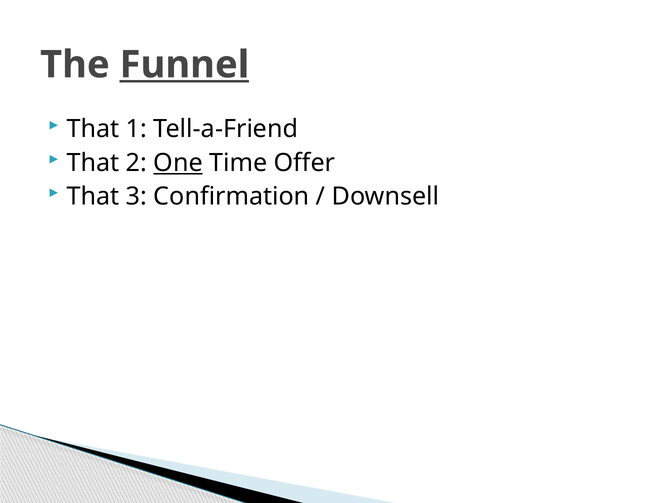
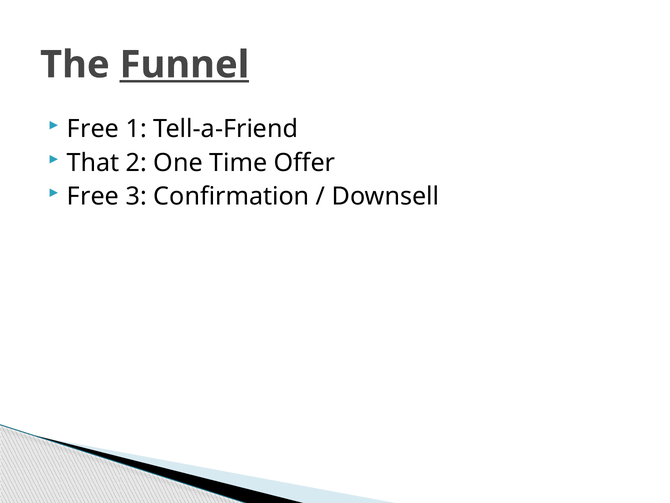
That: That -> Free (93, 129)
One underline: present -> none (178, 163)
That: That -> Free (93, 196)
